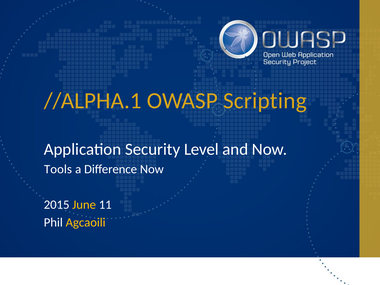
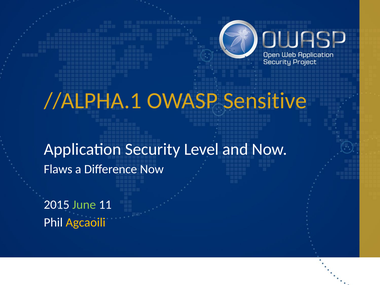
Scripting: Scripting -> Sensitive (265, 101)
Tools: Tools -> Flaws (58, 169)
June colour: yellow -> light green (84, 205)
